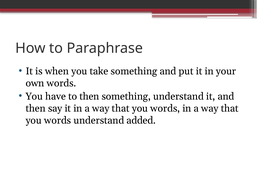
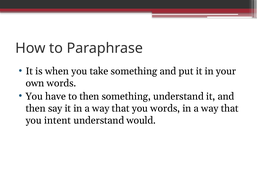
words: words -> intent (58, 120)
added: added -> would (141, 120)
